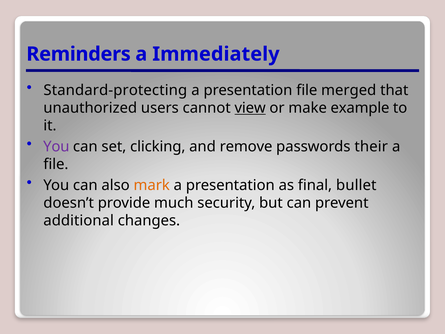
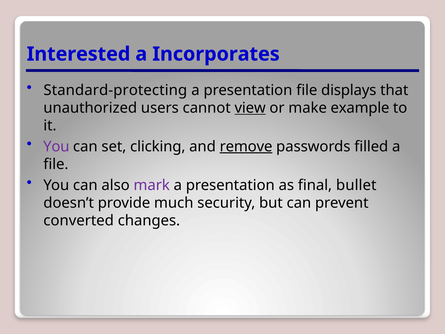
Reminders: Reminders -> Interested (79, 54)
Immediately: Immediately -> Incorporates (216, 54)
merged: merged -> displays (349, 90)
remove underline: none -> present (246, 146)
their: their -> filled (371, 146)
mark colour: orange -> purple (152, 185)
additional: additional -> converted (79, 221)
